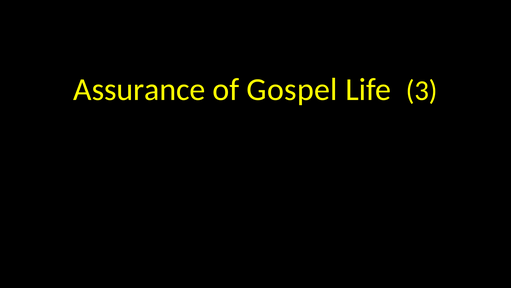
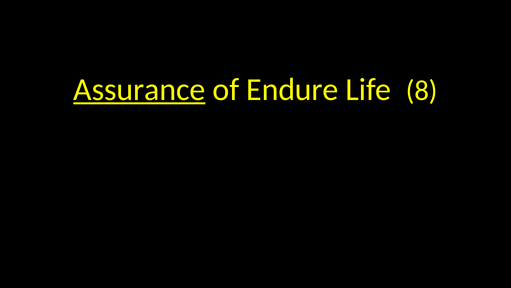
Assurance underline: none -> present (139, 89)
Gospel: Gospel -> Endure (292, 89)
3: 3 -> 8 (422, 90)
